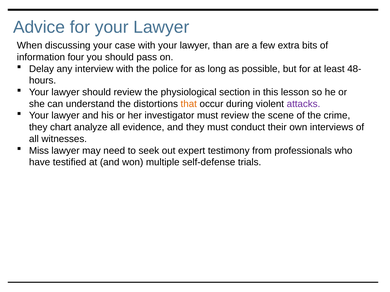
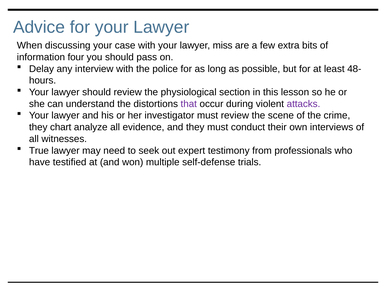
than: than -> miss (223, 46)
that colour: orange -> purple (189, 104)
Miss: Miss -> True (39, 151)
